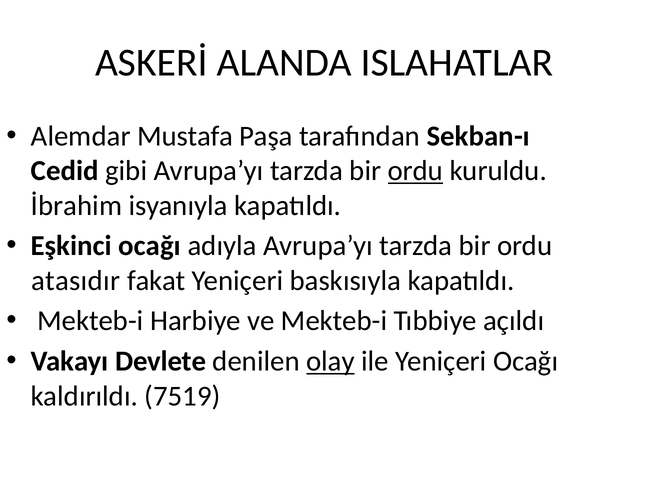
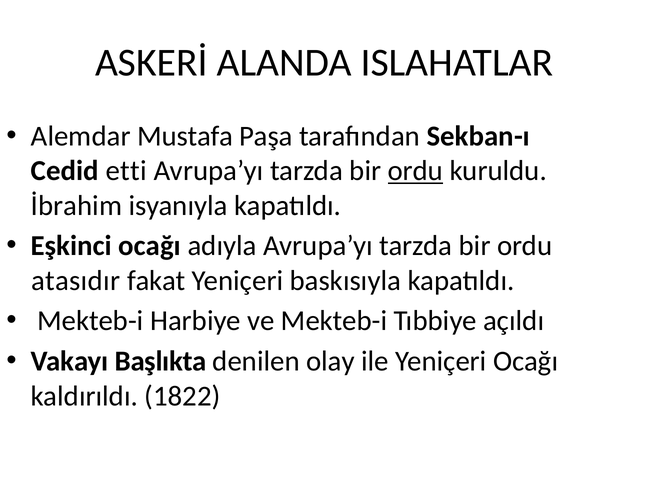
gibi: gibi -> etti (126, 171)
Devlete: Devlete -> Başlıkta (161, 361)
olay underline: present -> none (331, 361)
7519: 7519 -> 1822 (182, 396)
